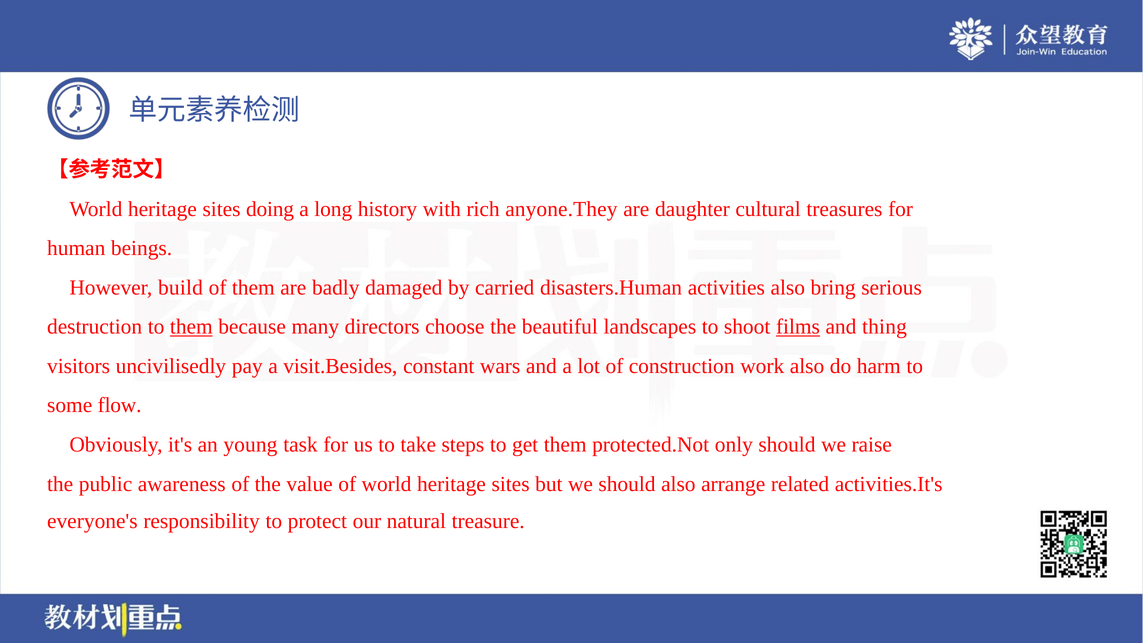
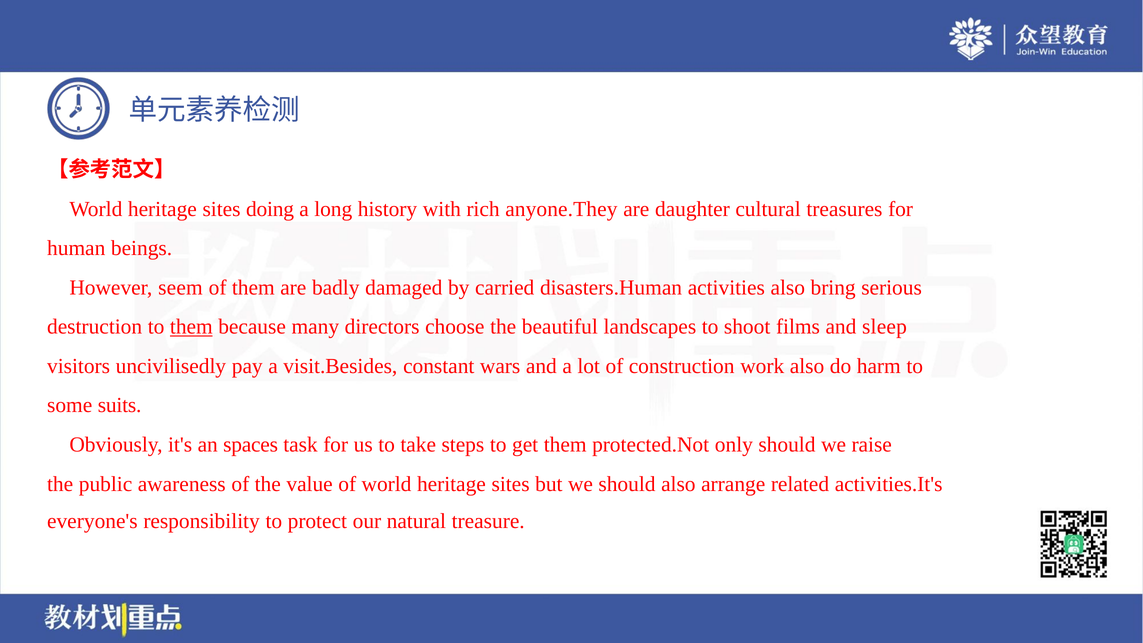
build: build -> seem (180, 288)
films underline: present -> none (798, 327)
thing: thing -> sleep (884, 327)
flow: flow -> suits (120, 405)
young: young -> spaces (251, 445)
